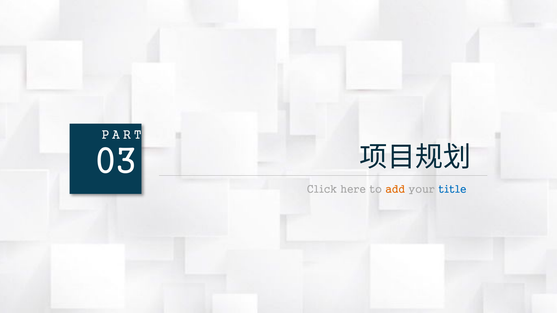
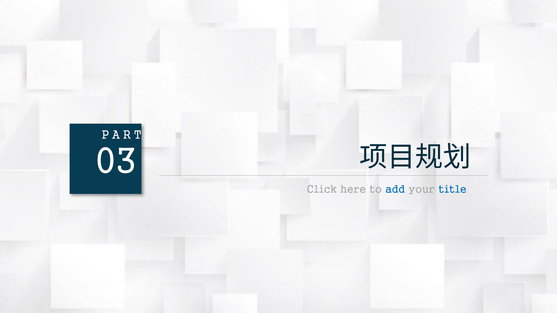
add colour: orange -> blue (395, 190)
